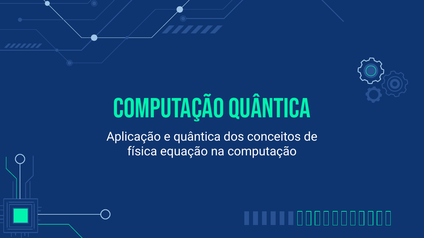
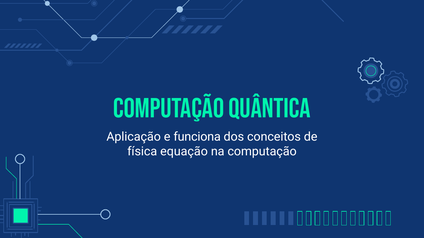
e quântica: quântica -> funciona (197, 137)
